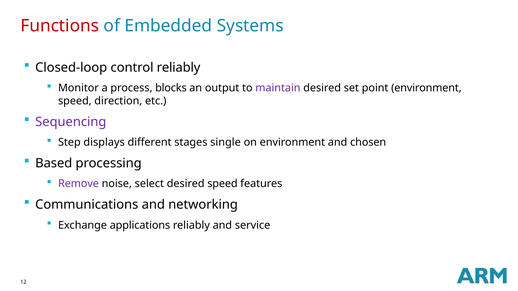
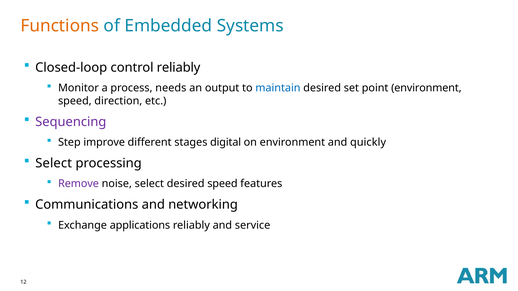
Functions colour: red -> orange (60, 26)
blocks: blocks -> needs (171, 88)
maintain colour: purple -> blue (278, 88)
displays: displays -> improve (104, 143)
single: single -> digital (226, 143)
chosen: chosen -> quickly (368, 143)
Based: Based -> Select (54, 163)
